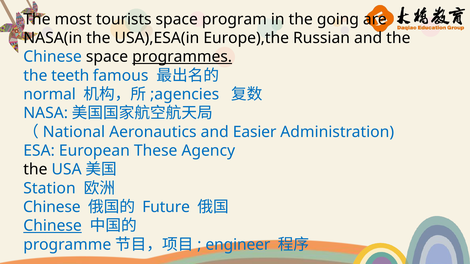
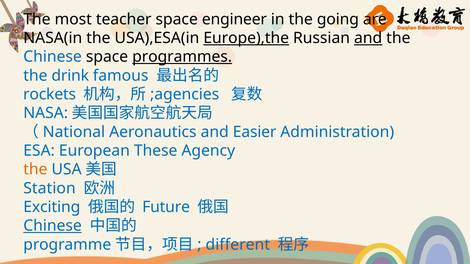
tourists: tourists -> teacher (124, 19)
program: program -> engineer (234, 19)
Europe),the underline: none -> present (246, 38)
and underline: none -> present (368, 38)
teeth: teeth -> drink (70, 76)
normal: normal -> rockets (50, 94)
the colour: black -> orange (35, 170)
Chinese: Chinese -> Exciting (52, 207)
engineer: engineer -> different (238, 245)
